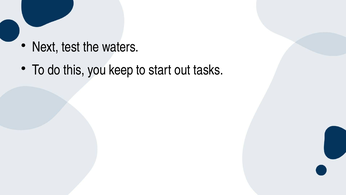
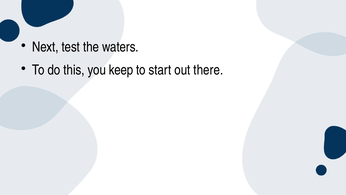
tasks: tasks -> there (208, 70)
